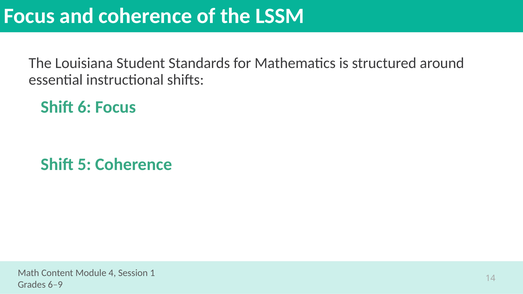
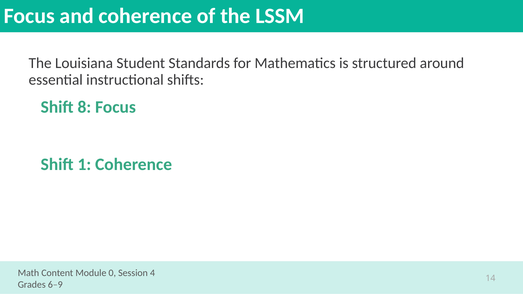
6: 6 -> 8 (84, 107)
5: 5 -> 1 (84, 164)
4: 4 -> 0 (112, 273)
1: 1 -> 4 (153, 273)
